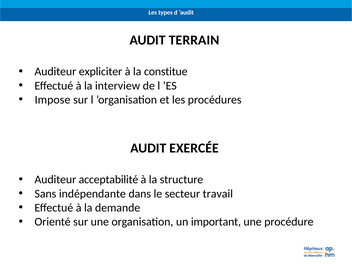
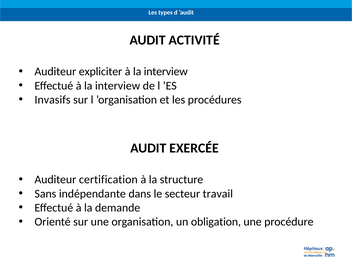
TERRAIN: TERRAIN -> ACTIVITÉ (194, 40)
constitue: constitue -> interview (166, 72)
Impose: Impose -> Invasifs (53, 100)
acceptabilité: acceptabilité -> certification (108, 180)
important: important -> obligation (216, 222)
